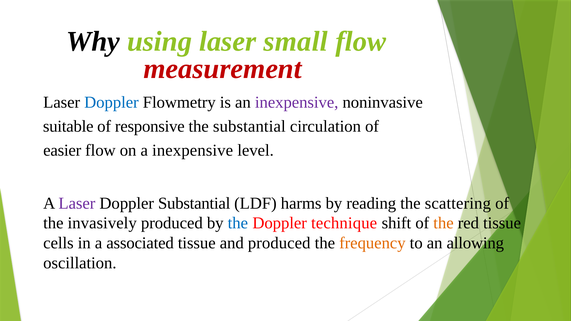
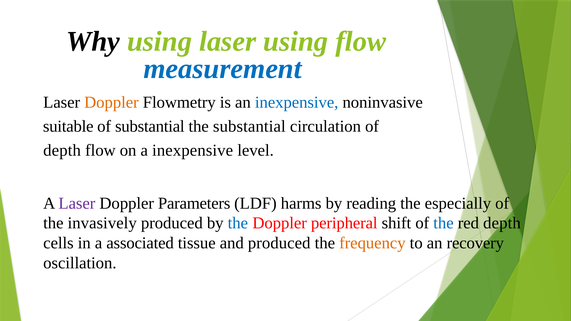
laser small: small -> using (296, 41)
measurement colour: red -> blue (223, 69)
Doppler colour: blue -> orange (111, 103)
inexpensive colour: purple -> blue (297, 103)
of responsive: responsive -> substantial (150, 126)
easier: easier -> depth (62, 150)
Doppler Substantial: Substantial -> Parameters (194, 203)
scattering: scattering -> especially (458, 203)
technique: technique -> peripheral (344, 223)
the colour: orange -> blue (443, 223)
red tissue: tissue -> depth (502, 223)
allowing: allowing -> recovery (475, 243)
